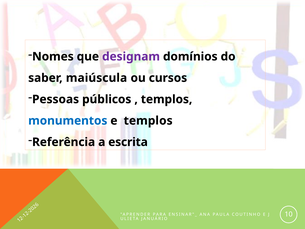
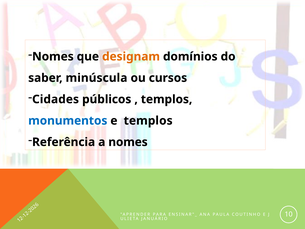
designam colour: purple -> orange (131, 56)
maiúscula: maiúscula -> minúscula (97, 78)
Pessoas: Pessoas -> Cidades (56, 99)
a escrita: escrita -> nomes (128, 142)
